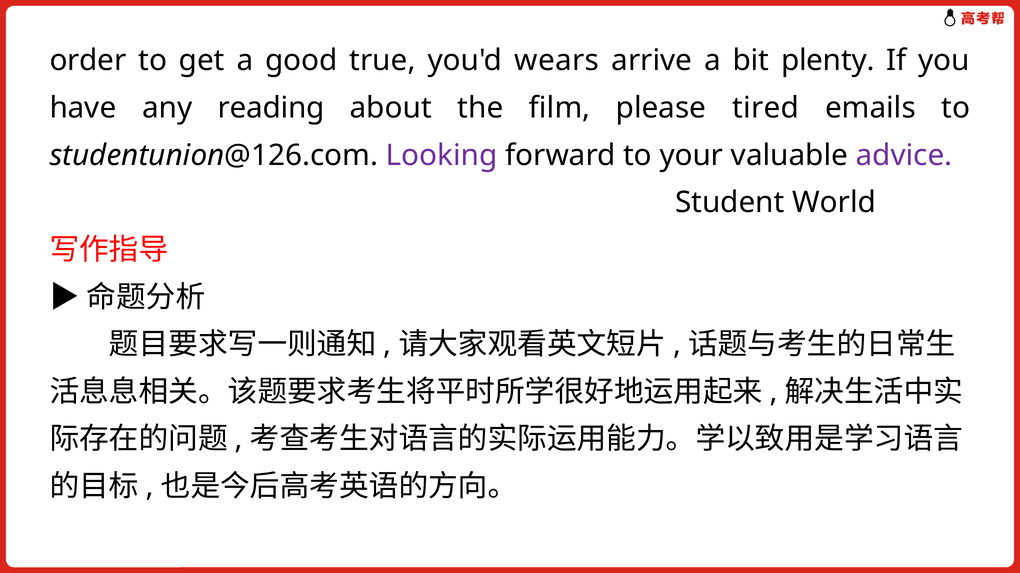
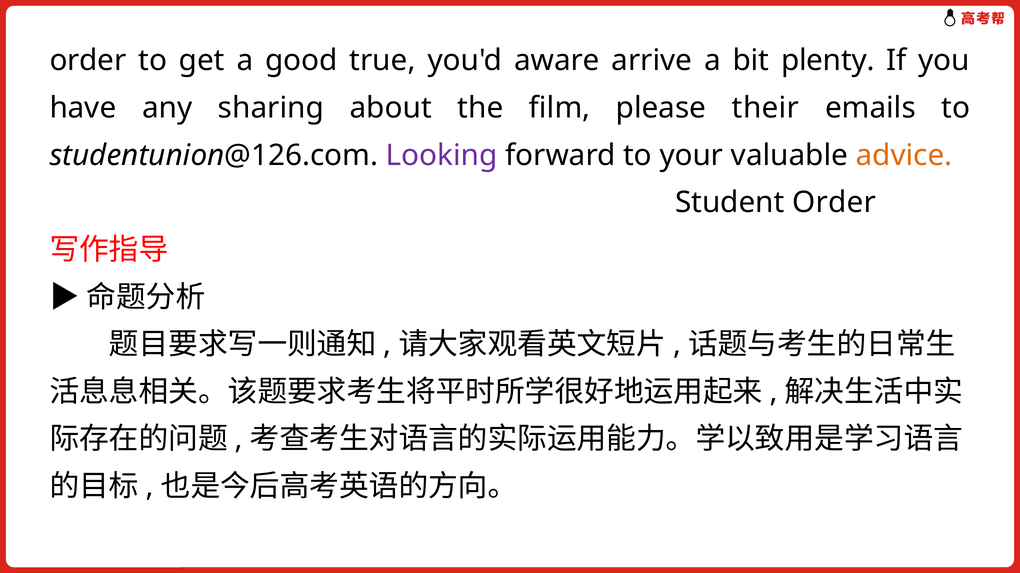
wears: wears -> aware (557, 61)
reading: reading -> sharing (271, 108)
tired: tired -> their (766, 108)
advice colour: purple -> orange (904, 155)
Student World: World -> Order (834, 203)
